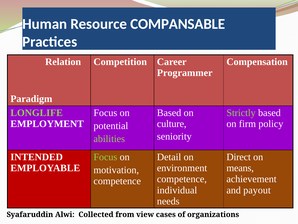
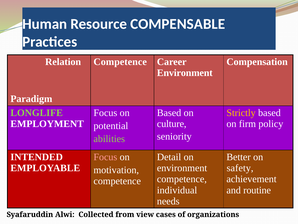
COMPANSABLE: COMPANSABLE -> COMPENSABLE (178, 24)
Competition: Competition -> Competence (120, 62)
Programmer: Programmer -> Environment (185, 73)
Strictly colour: light green -> yellow (241, 113)
Focus colour: light green -> pink (105, 157)
Direct: Direct -> Better (239, 157)
means: means -> safety (240, 168)
payout: payout -> routine (257, 190)
